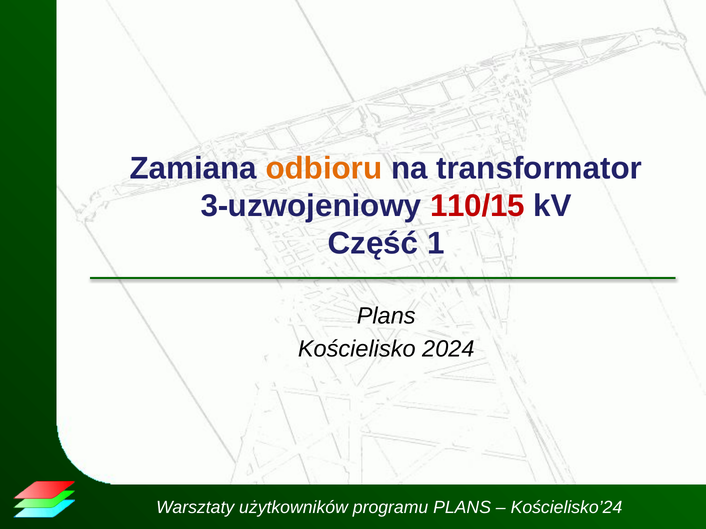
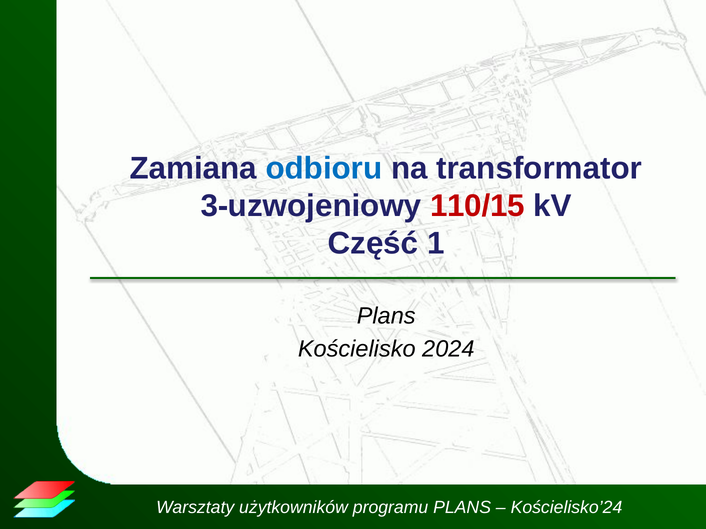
odbioru colour: orange -> blue (324, 168)
